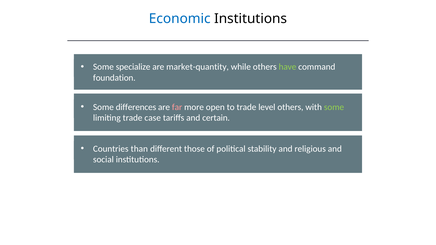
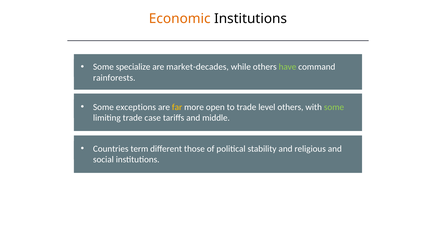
Economic colour: blue -> orange (180, 19)
market-quantity: market-quantity -> market-decades (198, 67)
foundation: foundation -> rainforests (114, 78)
differences: differences -> exceptions (136, 107)
far colour: pink -> yellow (177, 107)
certain: certain -> middle (216, 118)
than: than -> term (139, 149)
